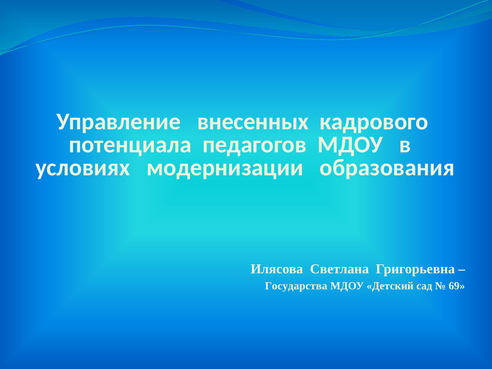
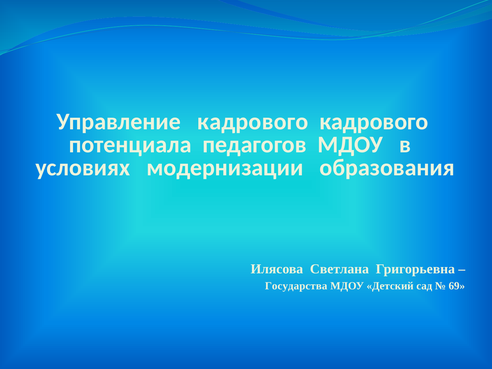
Управление внесенных: внесенных -> кадрового (253, 121)
